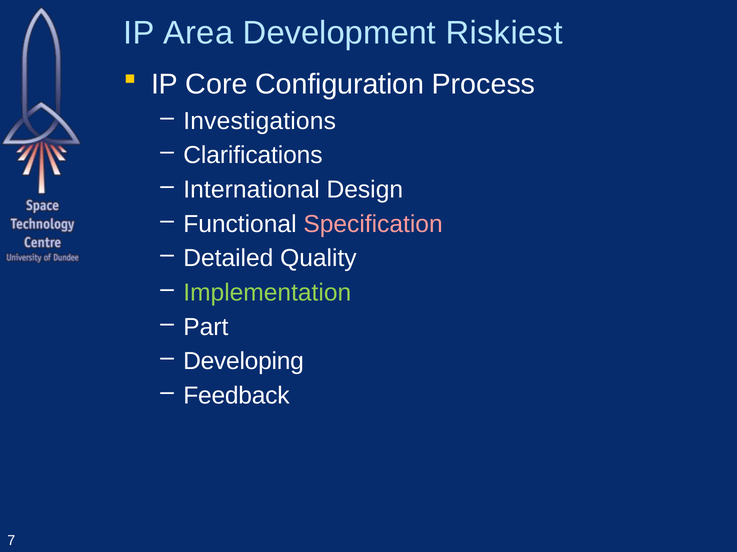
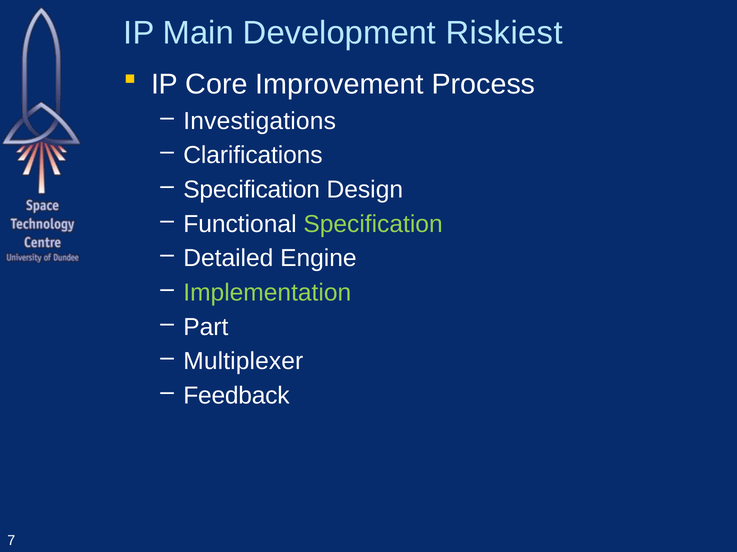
Area: Area -> Main (198, 33)
Configuration: Configuration -> Improvement (340, 85)
International: International -> Specification (252, 190)
Specification colour: pink -> light green (373, 224)
Quality: Quality -> Engine (318, 259)
Developing: Developing -> Multiplexer (243, 362)
